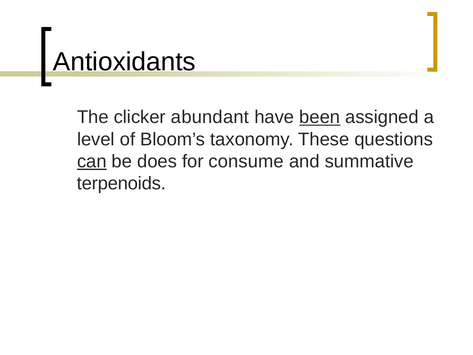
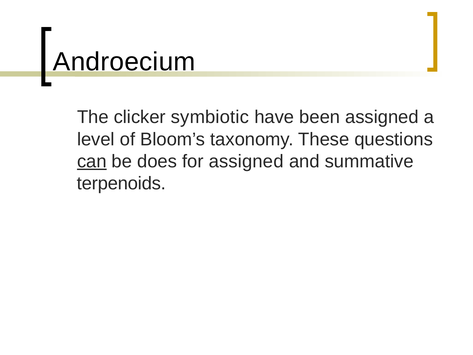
Antioxidants: Antioxidants -> Androecium (124, 62)
abundant: abundant -> symbiotic (210, 117)
been underline: present -> none (320, 117)
for consume: consume -> assigned (246, 161)
